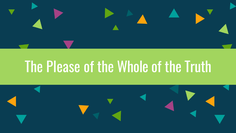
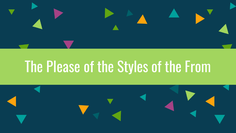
Whole: Whole -> Styles (133, 67)
Truth: Truth -> From (198, 67)
